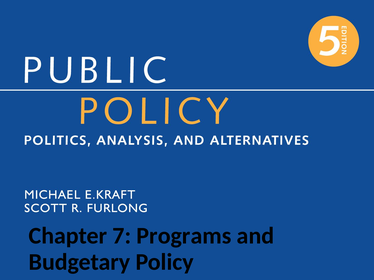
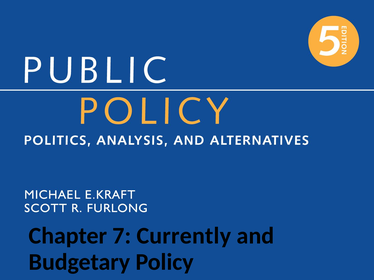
Programs: Programs -> Currently (184, 236)
